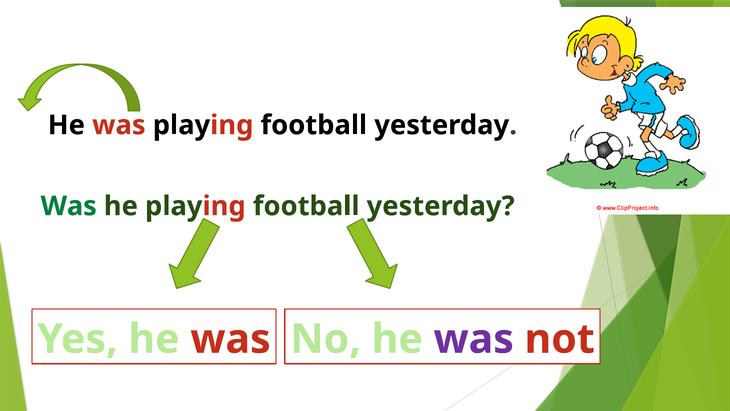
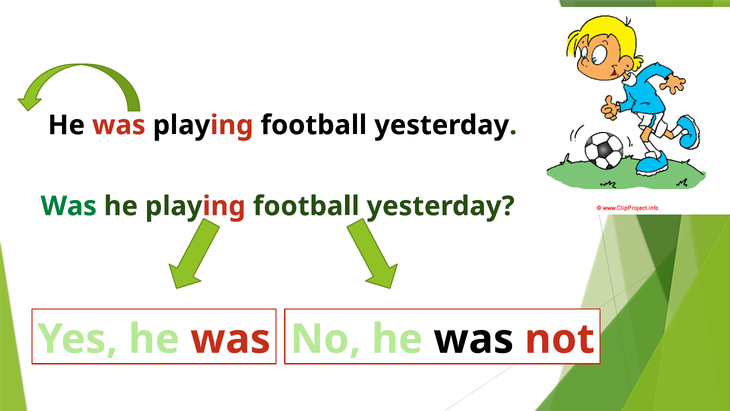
was colour: purple -> black (474, 339)
